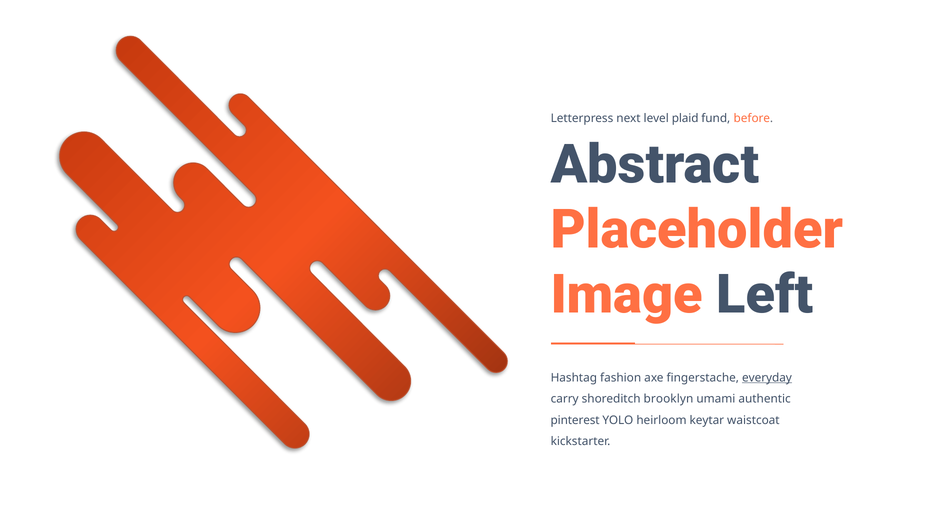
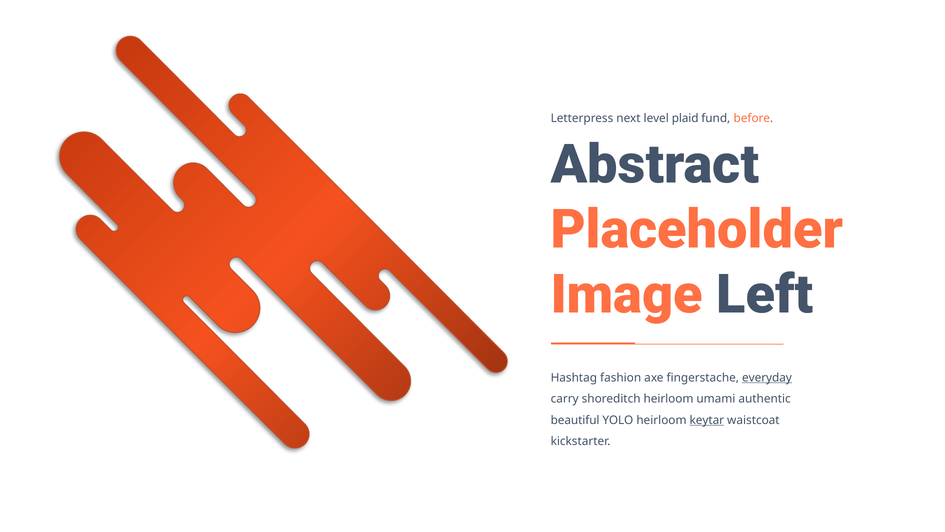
shoreditch brooklyn: brooklyn -> heirloom (669, 399)
pinterest: pinterest -> beautiful (575, 420)
keytar underline: none -> present (707, 420)
